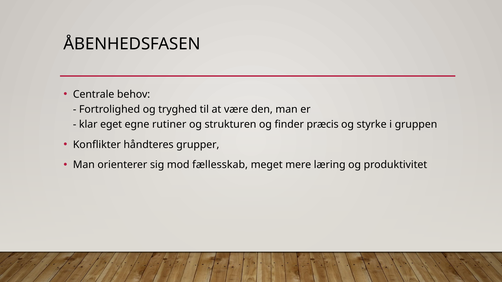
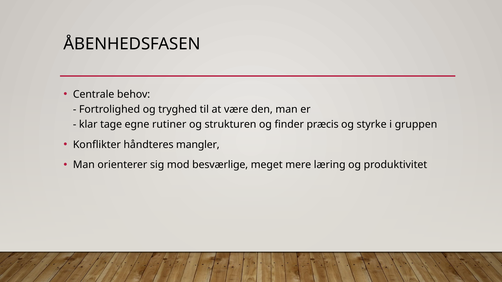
eget: eget -> tage (111, 125)
grupper: grupper -> mangler (198, 145)
fællesskab: fællesskab -> besværlige (220, 165)
